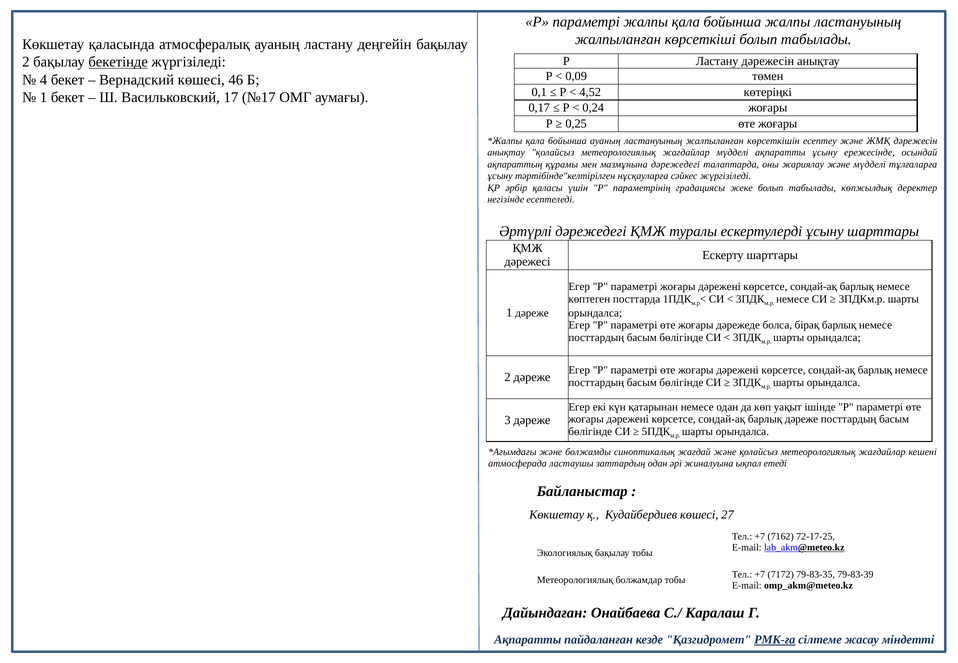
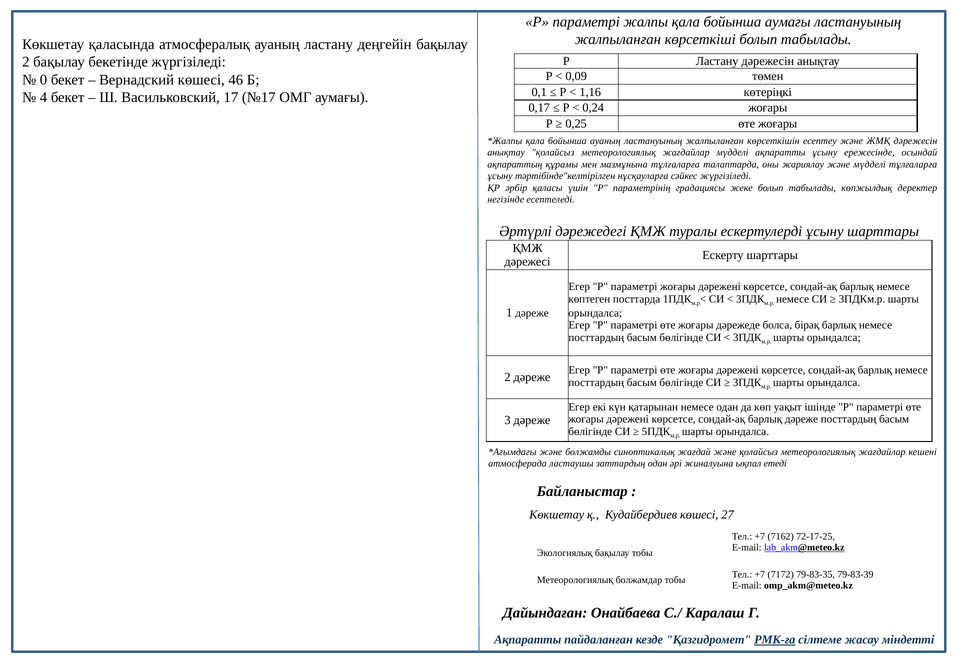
бойынша жалпы: жалпы -> аумағы (788, 22)
бекетінде underline: present -> none (118, 62)
4: 4 -> 0 (44, 80)
4,52: 4,52 -> 1,16 (590, 92)
1: 1 -> 4 (44, 97)
мазмұнына дәрежедегі: дәрежедегі -> тұлғаларға (675, 164)
